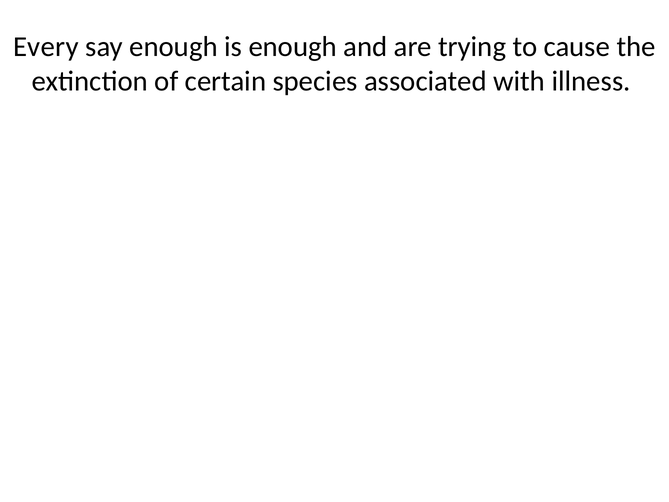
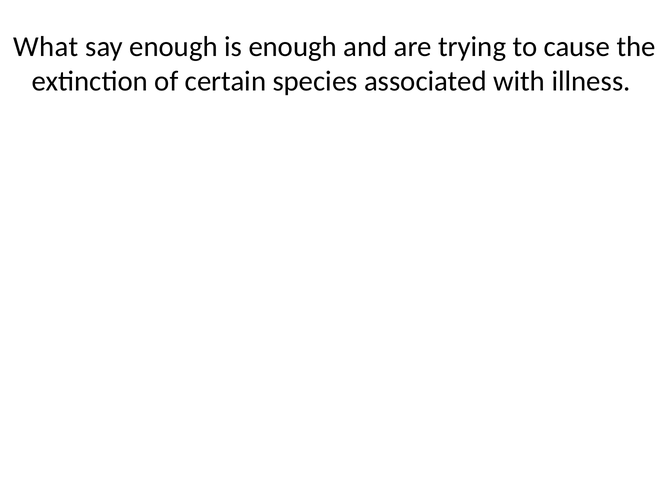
Every: Every -> What (46, 47)
